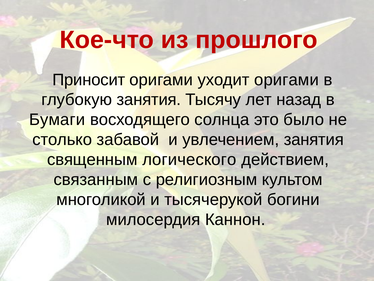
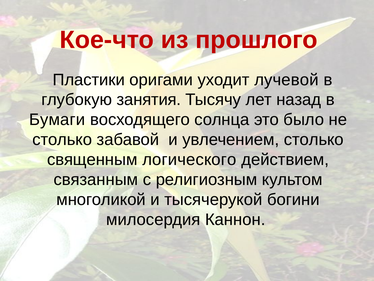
Приносит: Приносит -> Пластики (89, 80)
уходит оригами: оригами -> лучевой (286, 80)
увлечением занятия: занятия -> столько (314, 139)
